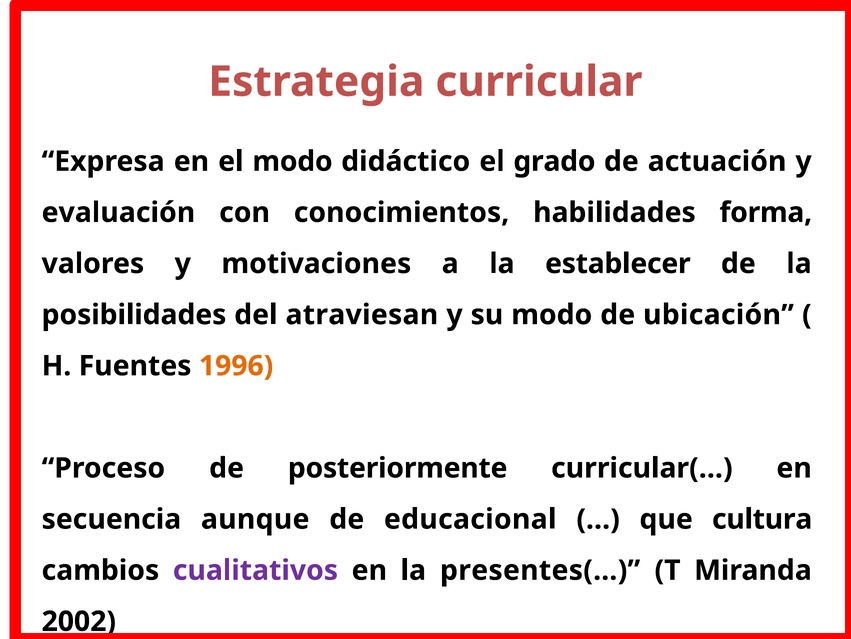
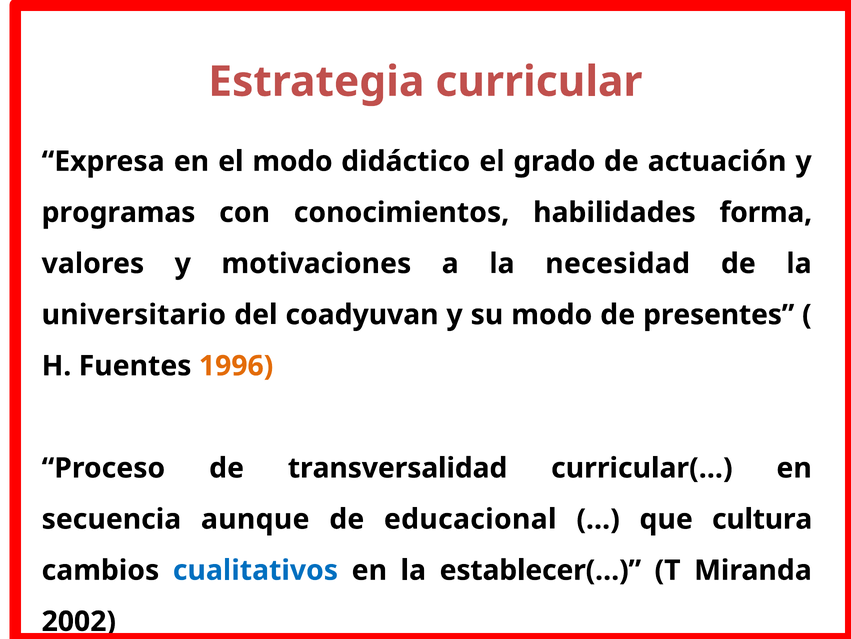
evaluación: evaluación -> programas (119, 212)
establecer: establecer -> necesidad (618, 263)
posibilidades: posibilidades -> universitario (134, 314)
atraviesan: atraviesan -> coadyuvan (362, 314)
ubicación: ubicación -> presentes (719, 314)
posteriormente: posteriormente -> transversalidad (398, 468)
cualitativos colour: purple -> blue (255, 570)
presentes(…: presentes(… -> establecer(… (540, 570)
